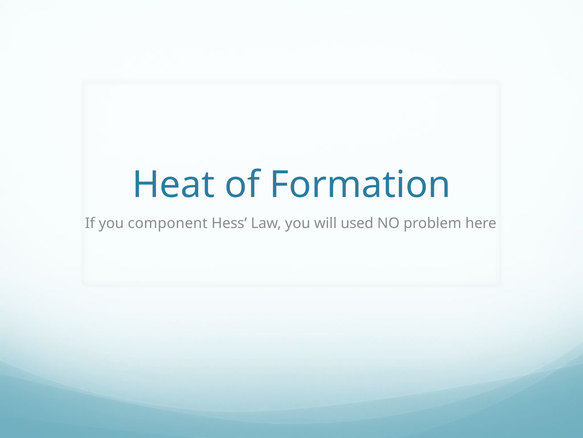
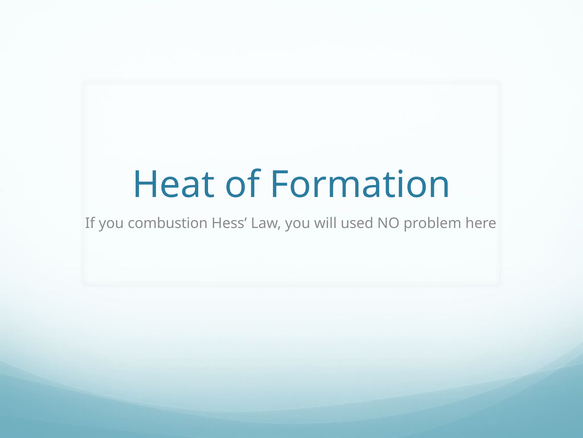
component: component -> combustion (168, 223)
